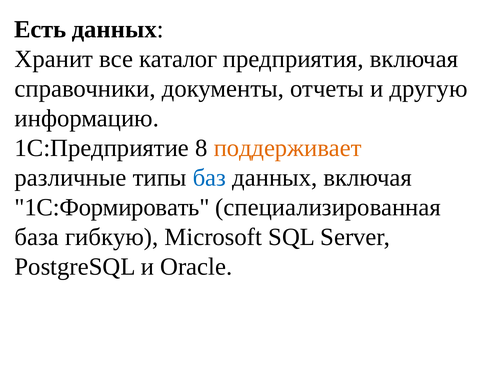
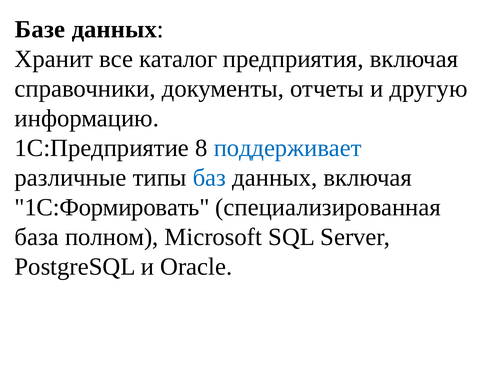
Есть: Есть -> Базе (40, 29)
поддерживает colour: orange -> blue (288, 148)
гибкую: гибкую -> полном (112, 237)
